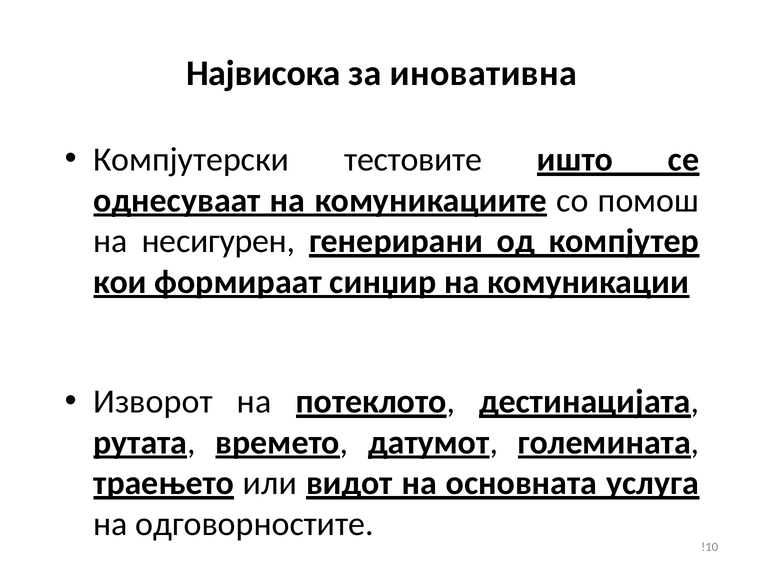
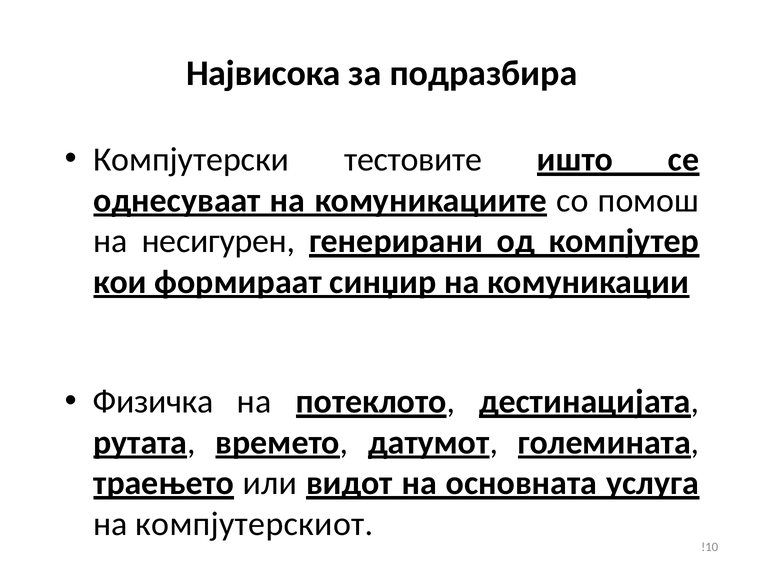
иновативна: иновативна -> подразбира (484, 73)
Изворот: Изворот -> Физичка (153, 402)
одговорностите: одговорностите -> компјутерскиот (254, 524)
